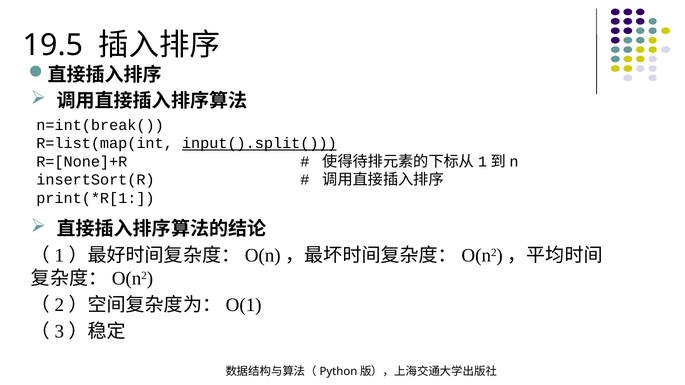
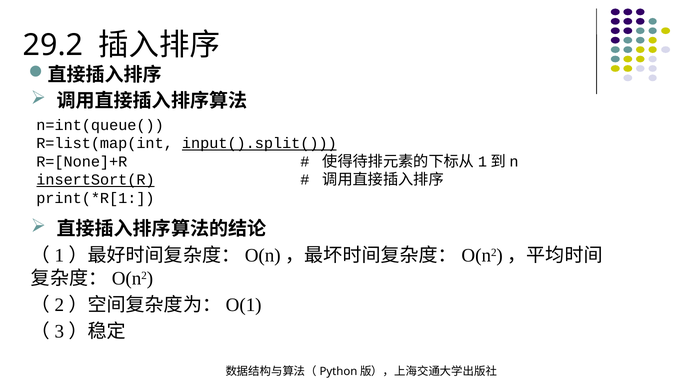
19.5: 19.5 -> 29.2 (53, 45)
n=int(break(: n=int(break( -> n=int(queue( (100, 125)
insertSort(R underline: none -> present (96, 180)
